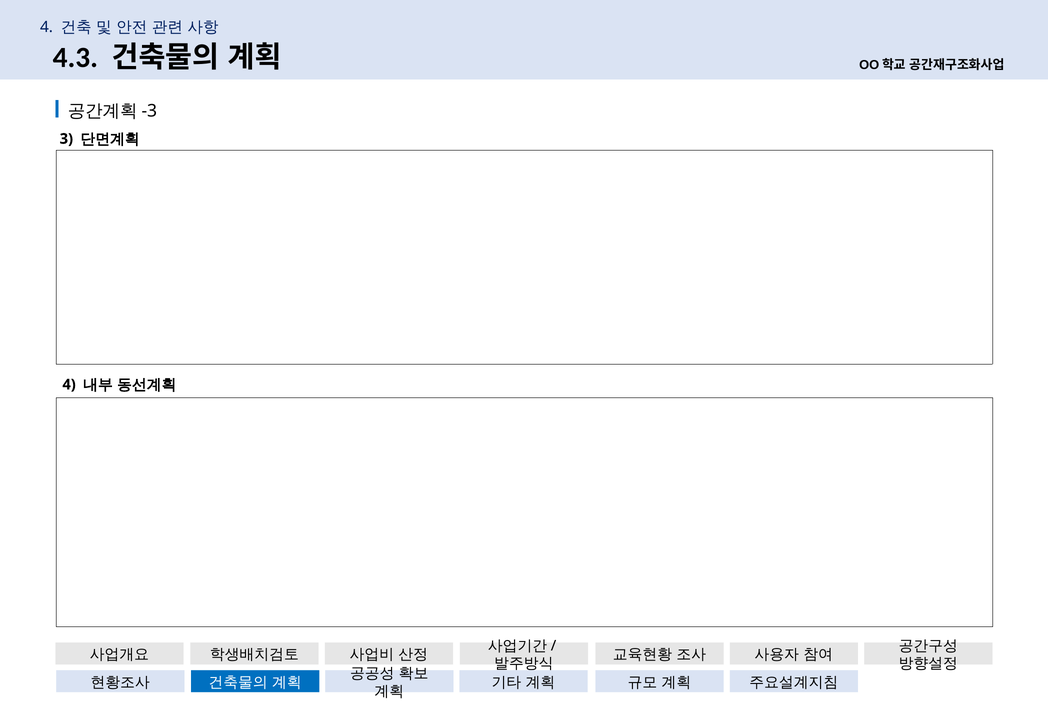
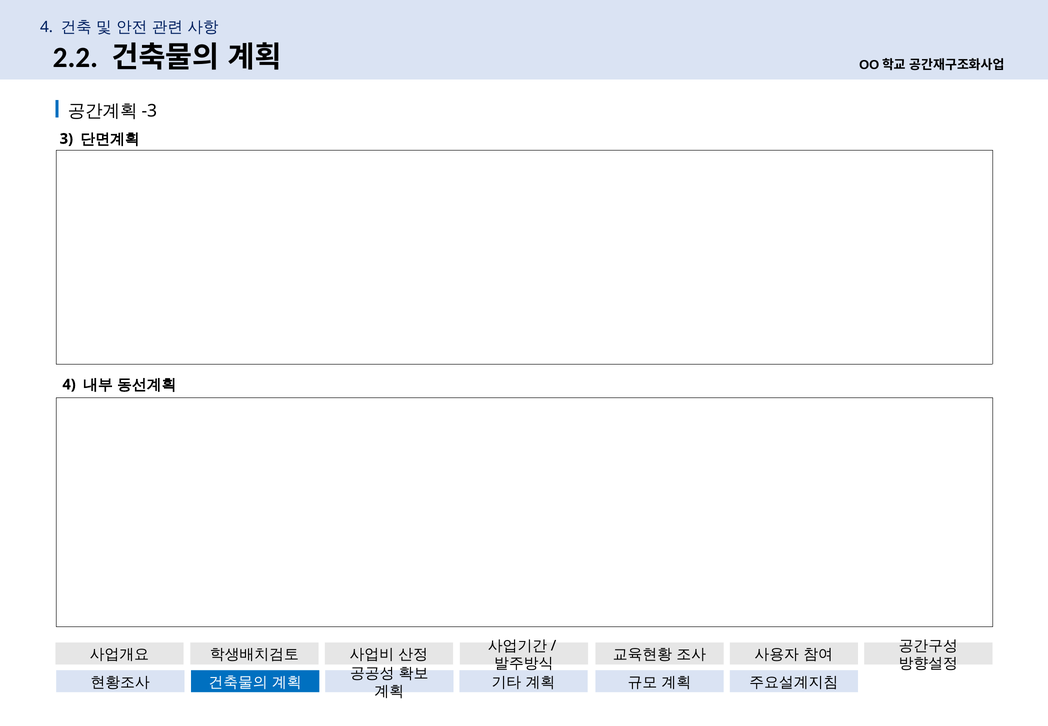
4.3: 4.3 -> 2.2 (75, 58)
